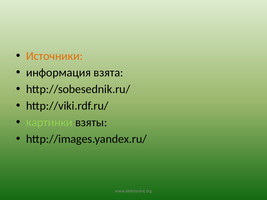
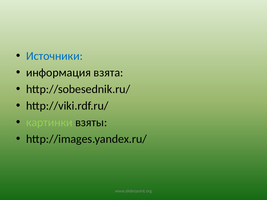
Источники colour: orange -> blue (54, 56)
